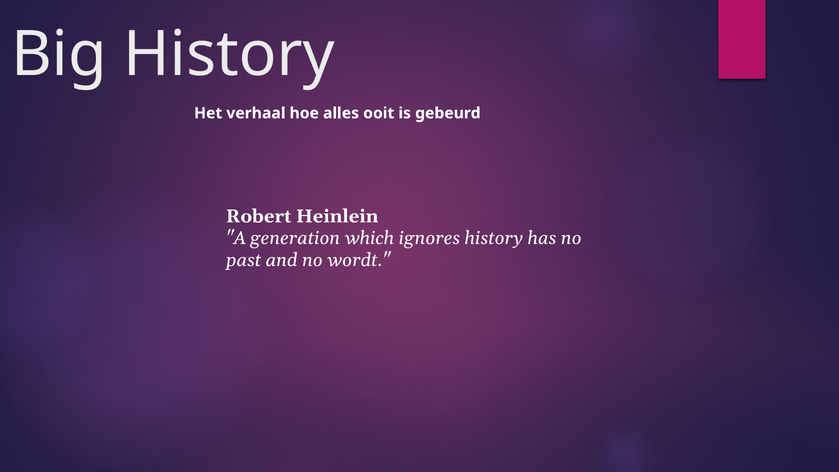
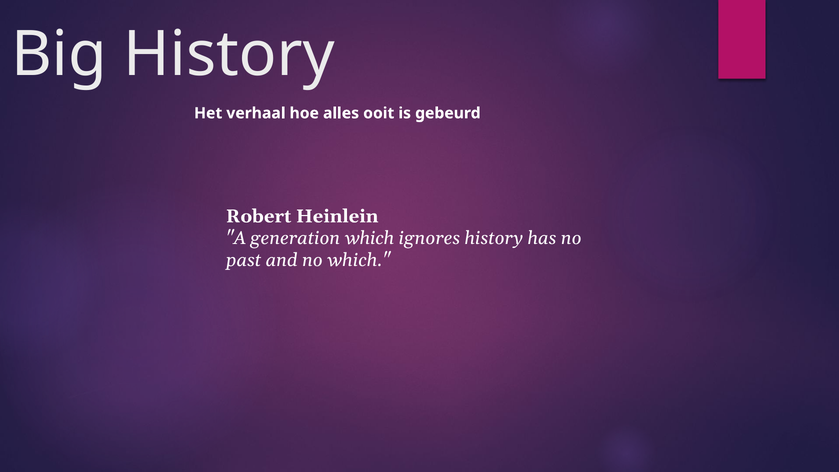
no wordt: wordt -> which (359, 260)
